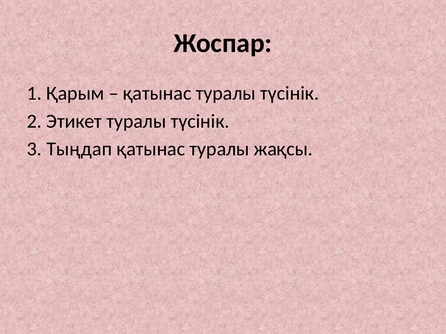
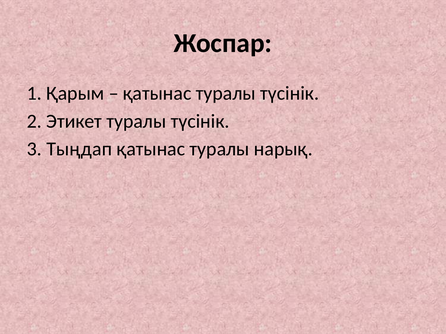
жақсы: жақсы -> нарық (283, 149)
